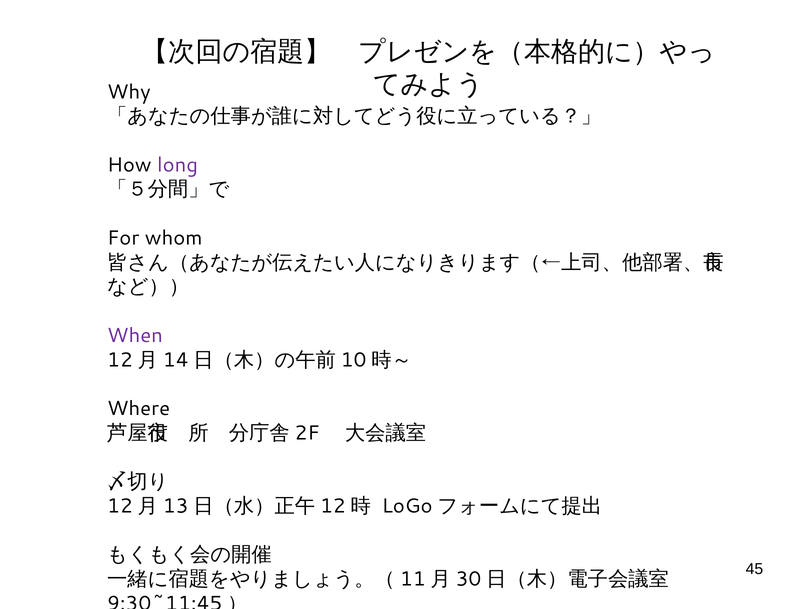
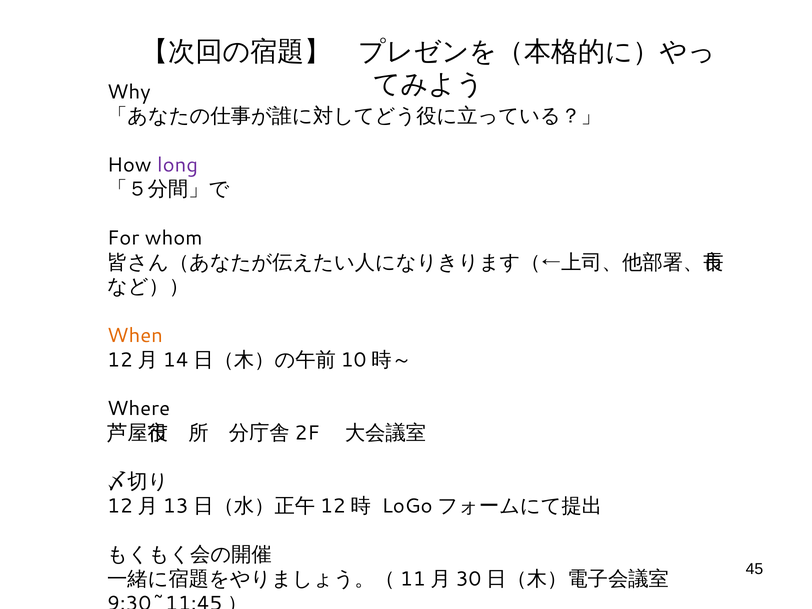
When colour: purple -> orange (135, 335)
